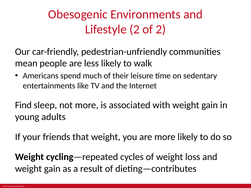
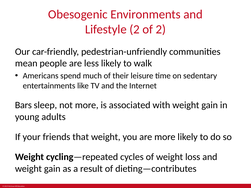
Find: Find -> Bars (23, 105)
